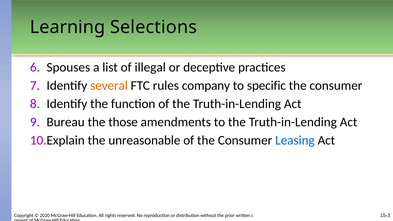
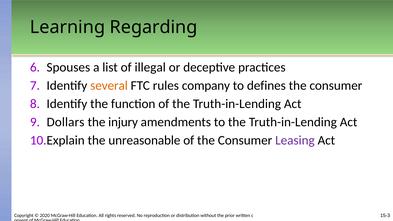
Selections: Selections -> Regarding (154, 27)
specific: specific -> defines (266, 86)
Bureau: Bureau -> Dollars (66, 122)
those: those -> injury (123, 122)
Leasing colour: blue -> purple (295, 140)
